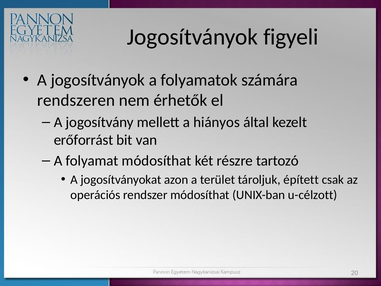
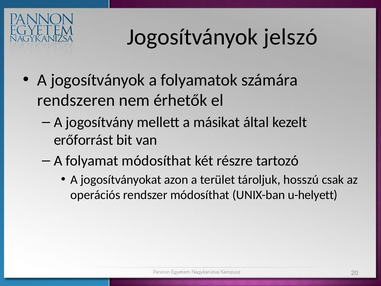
figyeli: figyeli -> jelszó (291, 37)
hiányos: hiányos -> másikat (217, 122)
épített: épített -> hosszú (301, 179)
u-célzott: u-célzott -> u-helyett (313, 195)
